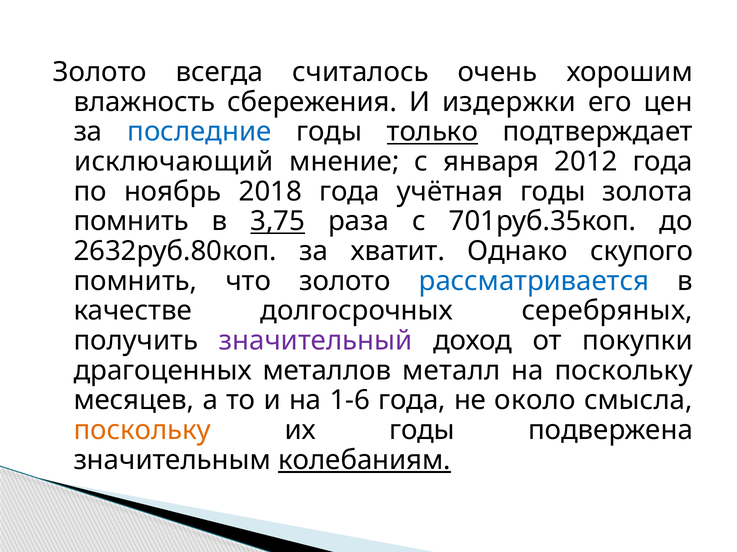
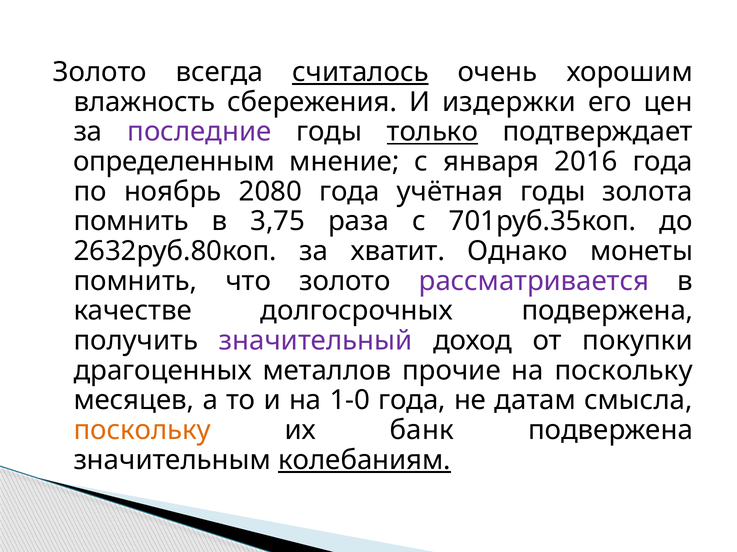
считалось underline: none -> present (360, 72)
последние colour: blue -> purple (199, 132)
исключающий: исключающий -> определенным (174, 162)
2012: 2012 -> 2016 (586, 162)
2018: 2018 -> 2080 (270, 192)
3,75 underline: present -> none (278, 222)
скупого: скупого -> монеты (642, 251)
рассматривается colour: blue -> purple (534, 281)
долгосрочных серебряных: серебряных -> подвержена (607, 311)
металл: металл -> прочие (451, 371)
1-6: 1-6 -> 1-0 (350, 401)
около: около -> датам (535, 401)
их годы: годы -> банк (422, 431)
